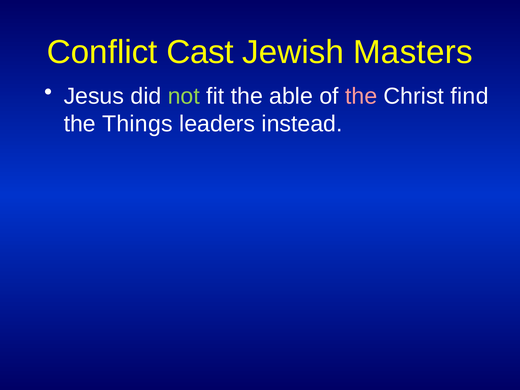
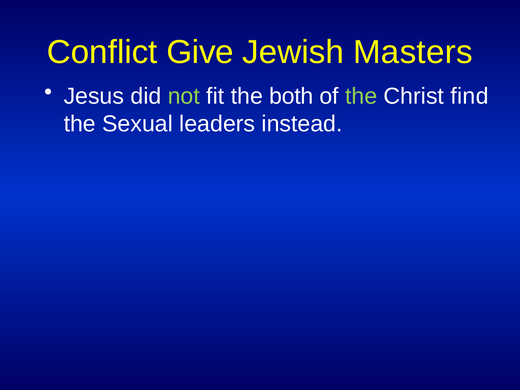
Cast: Cast -> Give (200, 52)
able: able -> both (291, 96)
the colour: pink -> light green (361, 96)
Things: Things -> Sexual (138, 124)
